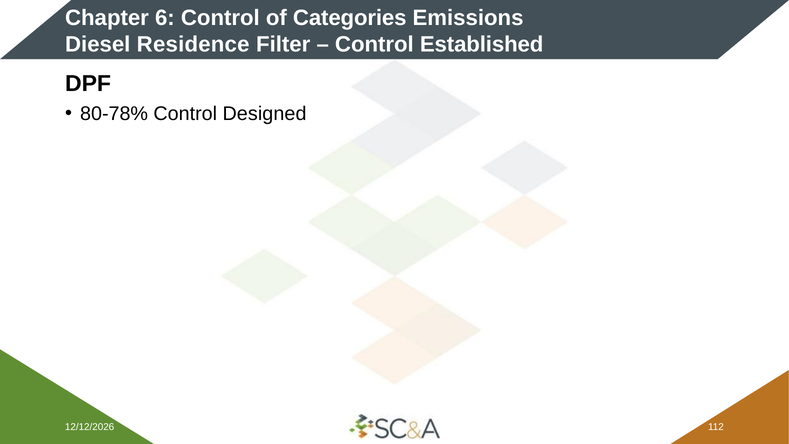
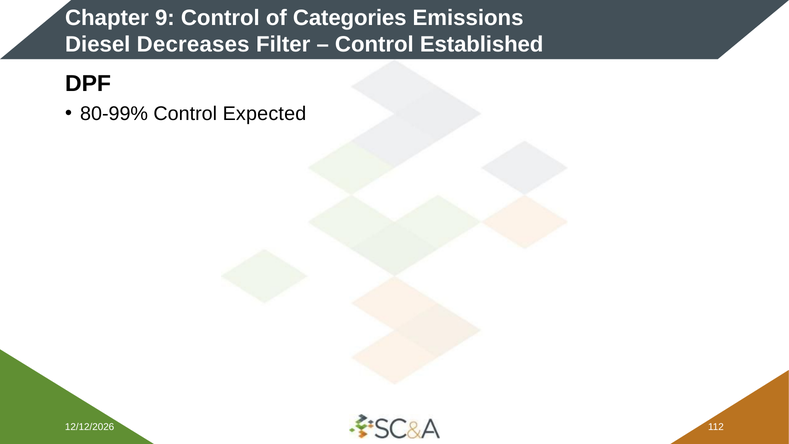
6: 6 -> 9 (165, 18)
Residence: Residence -> Decreases (193, 44)
80-78%: 80-78% -> 80-99% (114, 114)
Designed: Designed -> Expected (264, 114)
